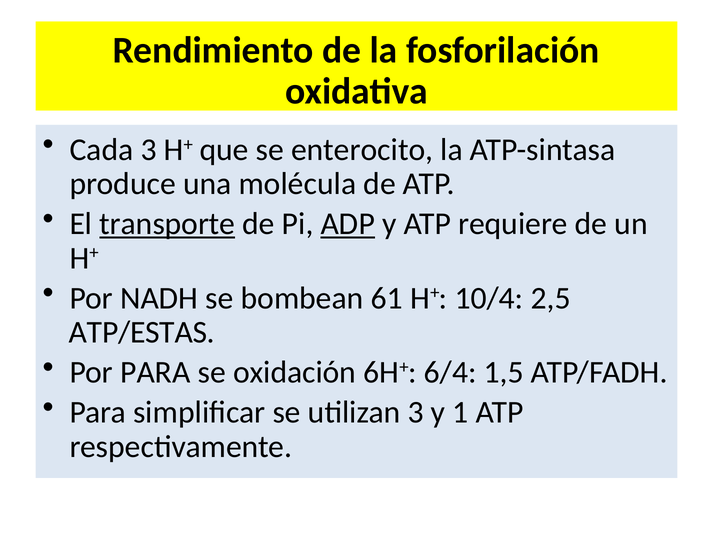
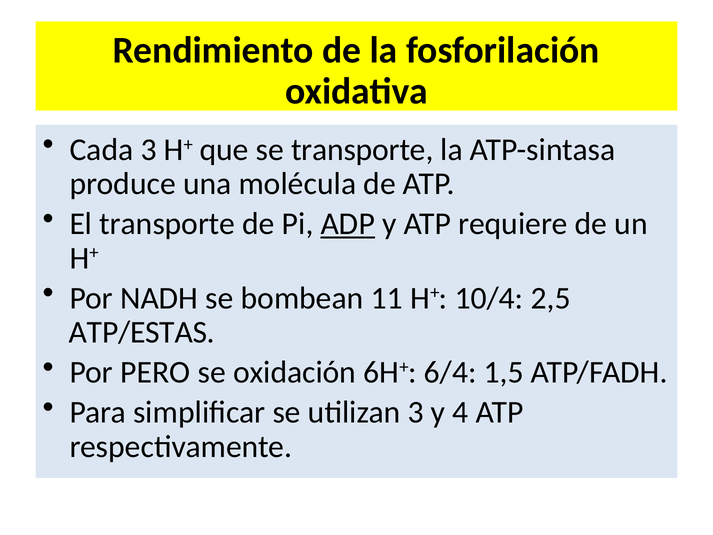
se enterocito: enterocito -> transporte (362, 150)
transporte underline: present -> none (167, 224)
61: 61 -> 11 (387, 298)
Por PARA: PARA -> PERO (155, 372)
1: 1 -> 4 (460, 412)
